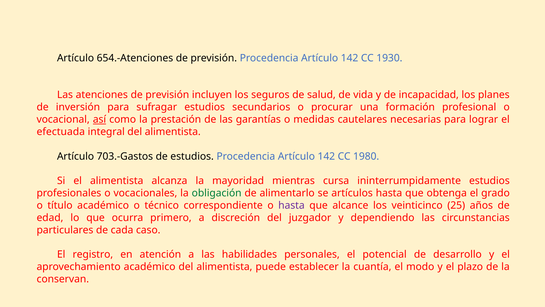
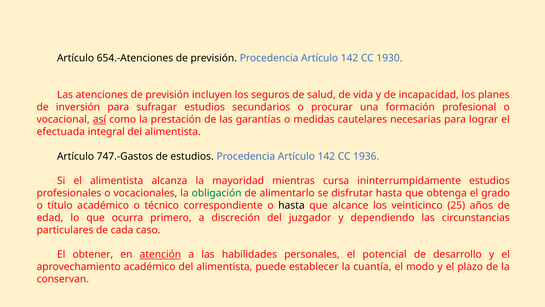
703.-Gastos: 703.-Gastos -> 747.-Gastos (125, 156)
1980: 1980 -> 1936 (366, 156)
artículos: artículos -> disfrutar (352, 193)
hasta colour: purple -> black (291, 205)
registro: registro -> obtener (93, 254)
atención underline: none -> present (160, 254)
